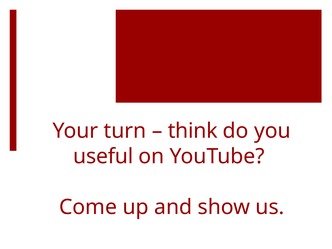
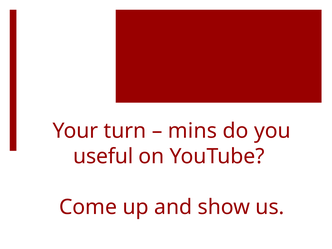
think: think -> mins (192, 131)
